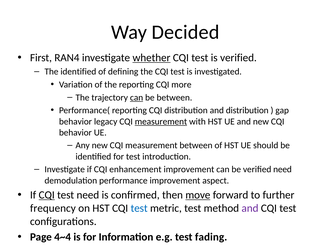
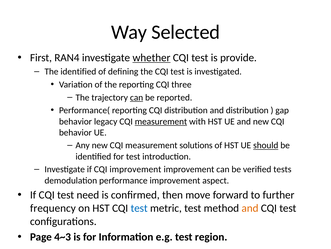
Decided: Decided -> Selected (186, 32)
is verified: verified -> provide (238, 58)
more: more -> three (181, 84)
be between: between -> reported (174, 97)
measurement between: between -> solutions (196, 145)
should underline: none -> present (266, 145)
CQI enhancement: enhancement -> improvement (135, 169)
verified need: need -> tests (282, 169)
CQI underline: present -> none (47, 194)
move underline: present -> none (198, 194)
and colour: purple -> orange (250, 208)
4~4: 4~4 -> 4~3 (63, 236)
fading: fading -> region (211, 236)
